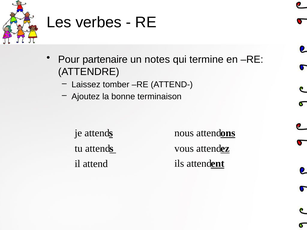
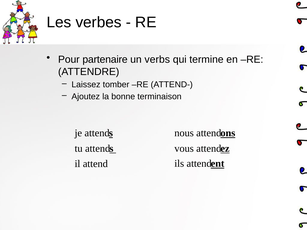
notes: notes -> verbs (157, 60)
